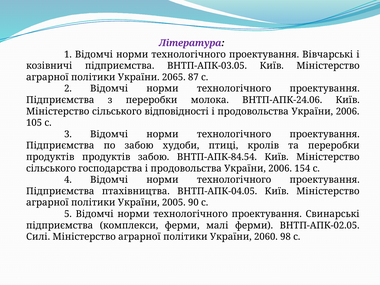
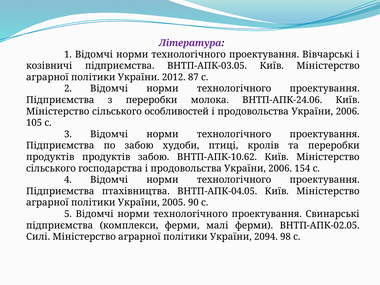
2065: 2065 -> 2012 (174, 77)
відповідності: відповідності -> особливостей (177, 111)
ВНТП-АПК-84.54: ВНТП-АПК-84.54 -> ВНТП-АПК-10.62 (217, 157)
2060: 2060 -> 2094 (266, 237)
